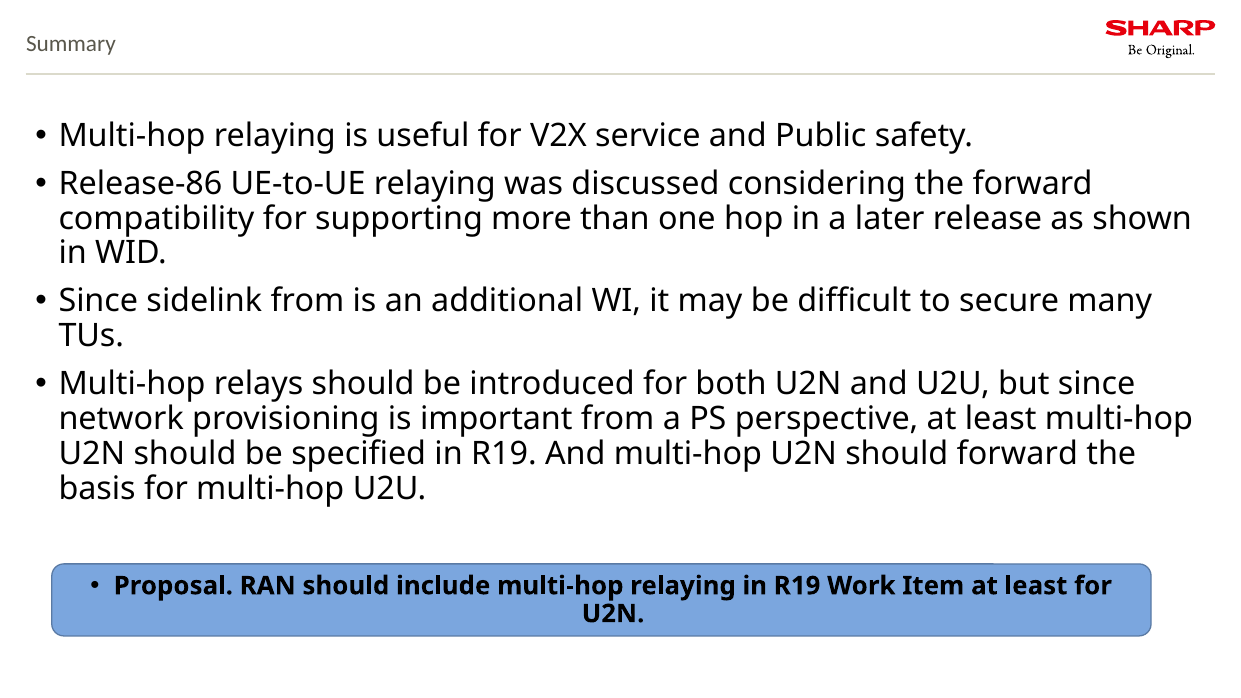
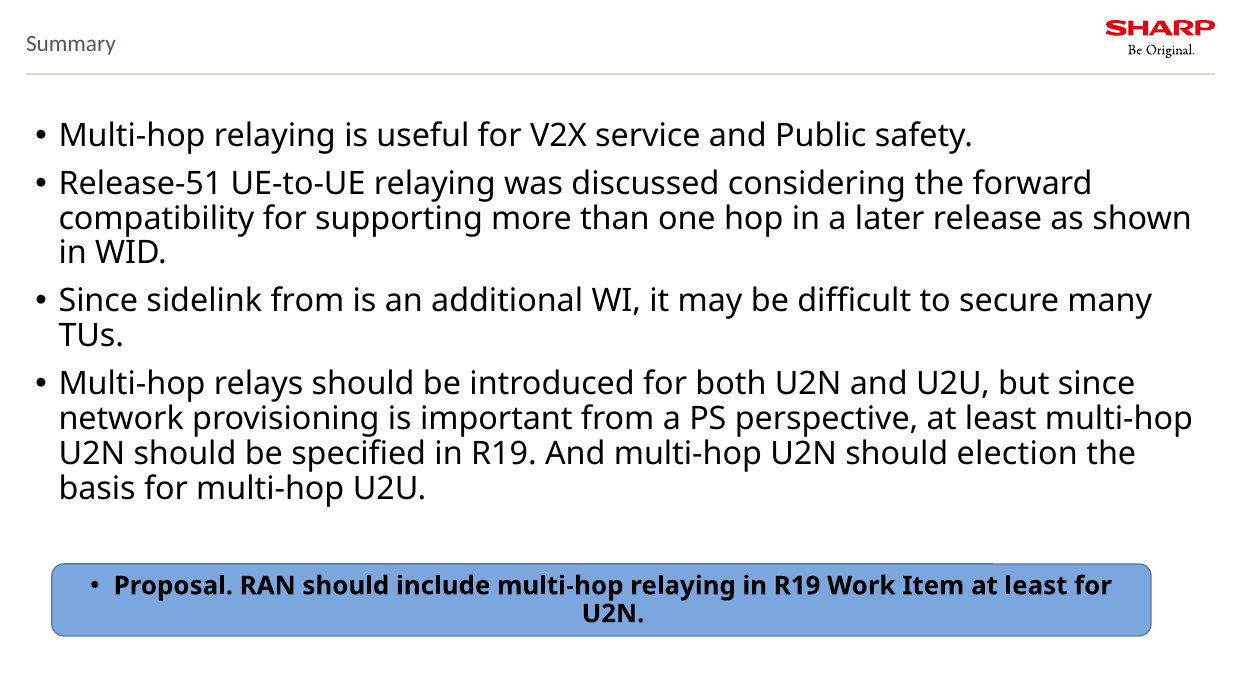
Release-86: Release-86 -> Release-51 (140, 183)
should forward: forward -> election (1017, 454)
